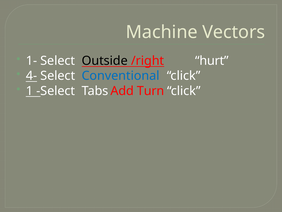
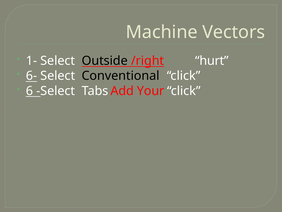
4-: 4- -> 6- (31, 76)
Conventional colour: blue -> black (121, 76)
1: 1 -> 6 (29, 91)
Turn: Turn -> Your (151, 91)
